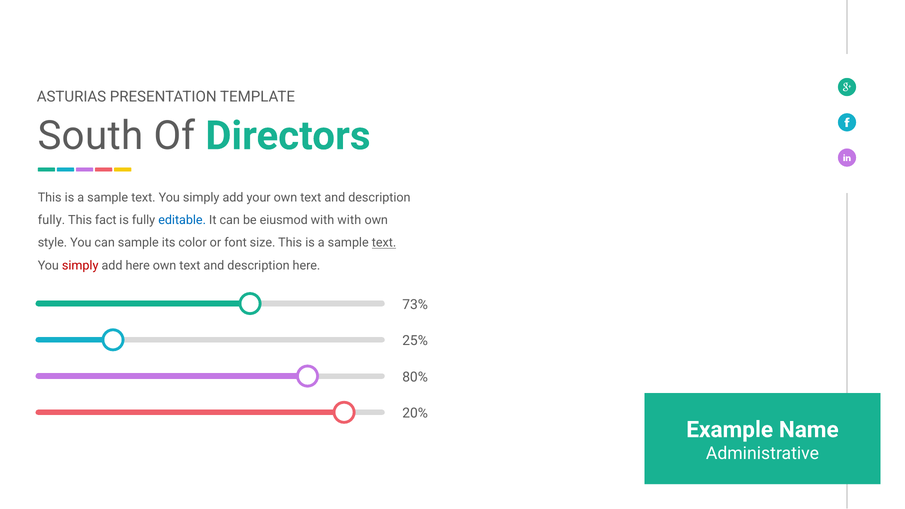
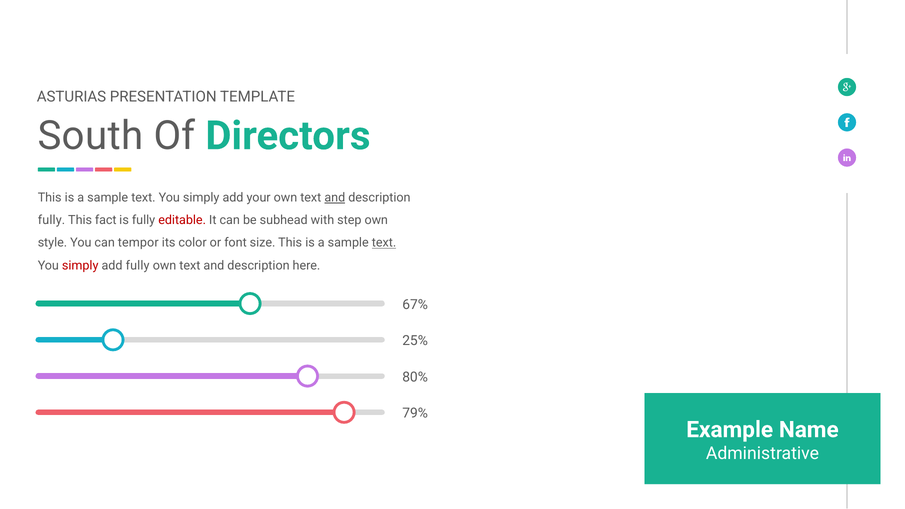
and underline: none -> present (335, 198)
editable colour: blue -> red (182, 220)
eiusmod: eiusmod -> subhead (284, 220)
with with: with -> step (349, 220)
can sample: sample -> tempor (138, 243)
add here: here -> fully (138, 266)
73%: 73% -> 67% (415, 305)
20%: 20% -> 79% (415, 413)
